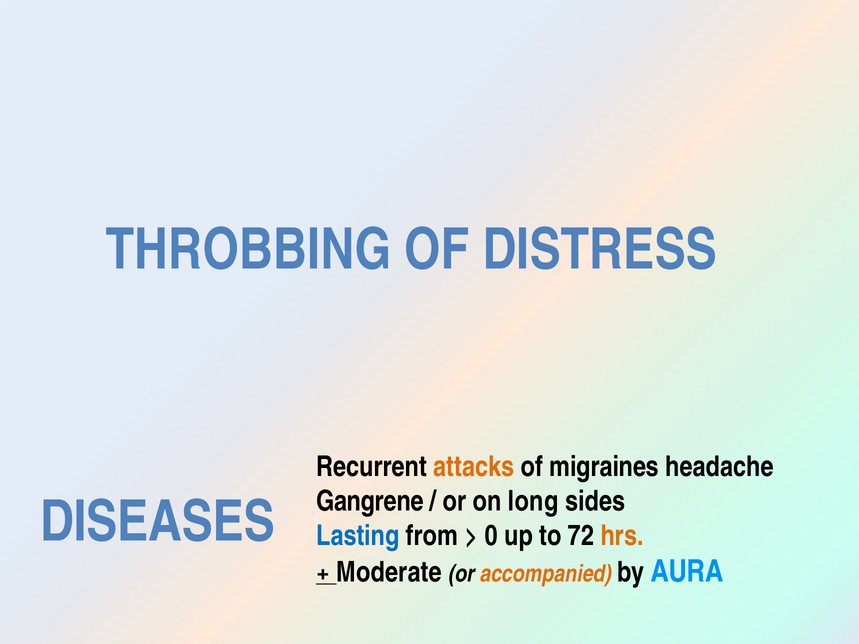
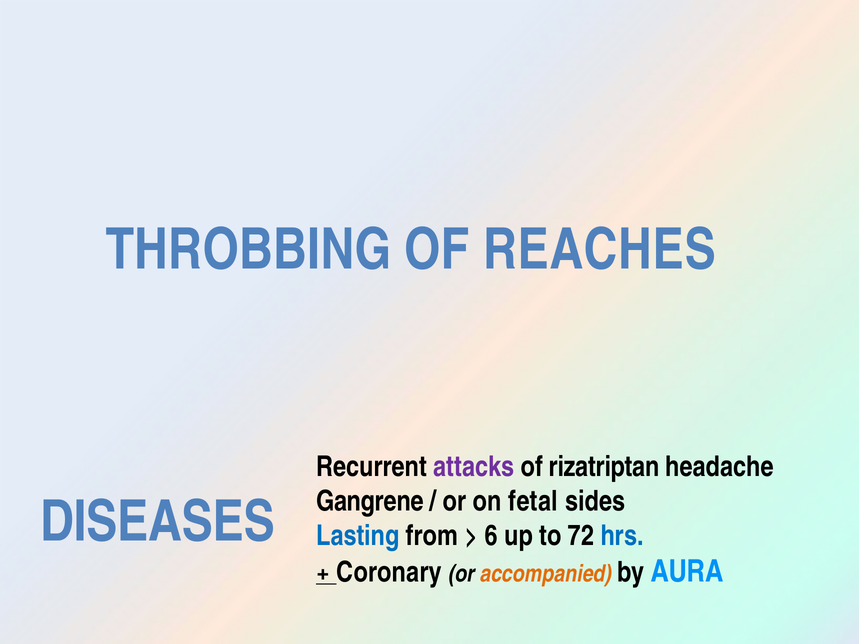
DISTRESS: DISTRESS -> REACHES (600, 250)
attacks colour: orange -> purple (474, 467)
migraines: migraines -> rizatriptan (604, 467)
long: long -> fetal (533, 502)
0: 0 -> 6 (491, 536)
hrs colour: orange -> blue (622, 536)
Moderate: Moderate -> Coronary (389, 573)
